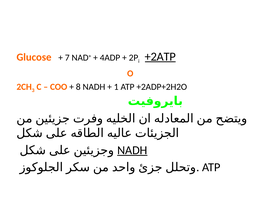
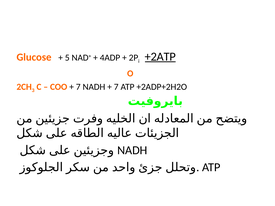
7: 7 -> 5 (67, 58)
8: 8 -> 7 (78, 87)
1: 1 -> 7 (116, 87)
NADH underline: present -> none (132, 150)
